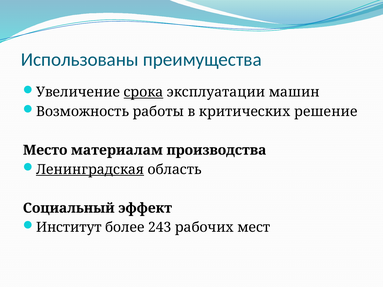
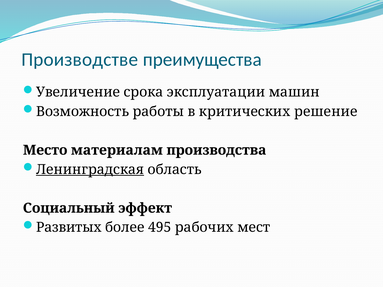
Использованы: Использованы -> Производстве (80, 60)
срока underline: present -> none (143, 92)
Институт: Институт -> Развитых (69, 228)
243: 243 -> 495 (160, 228)
